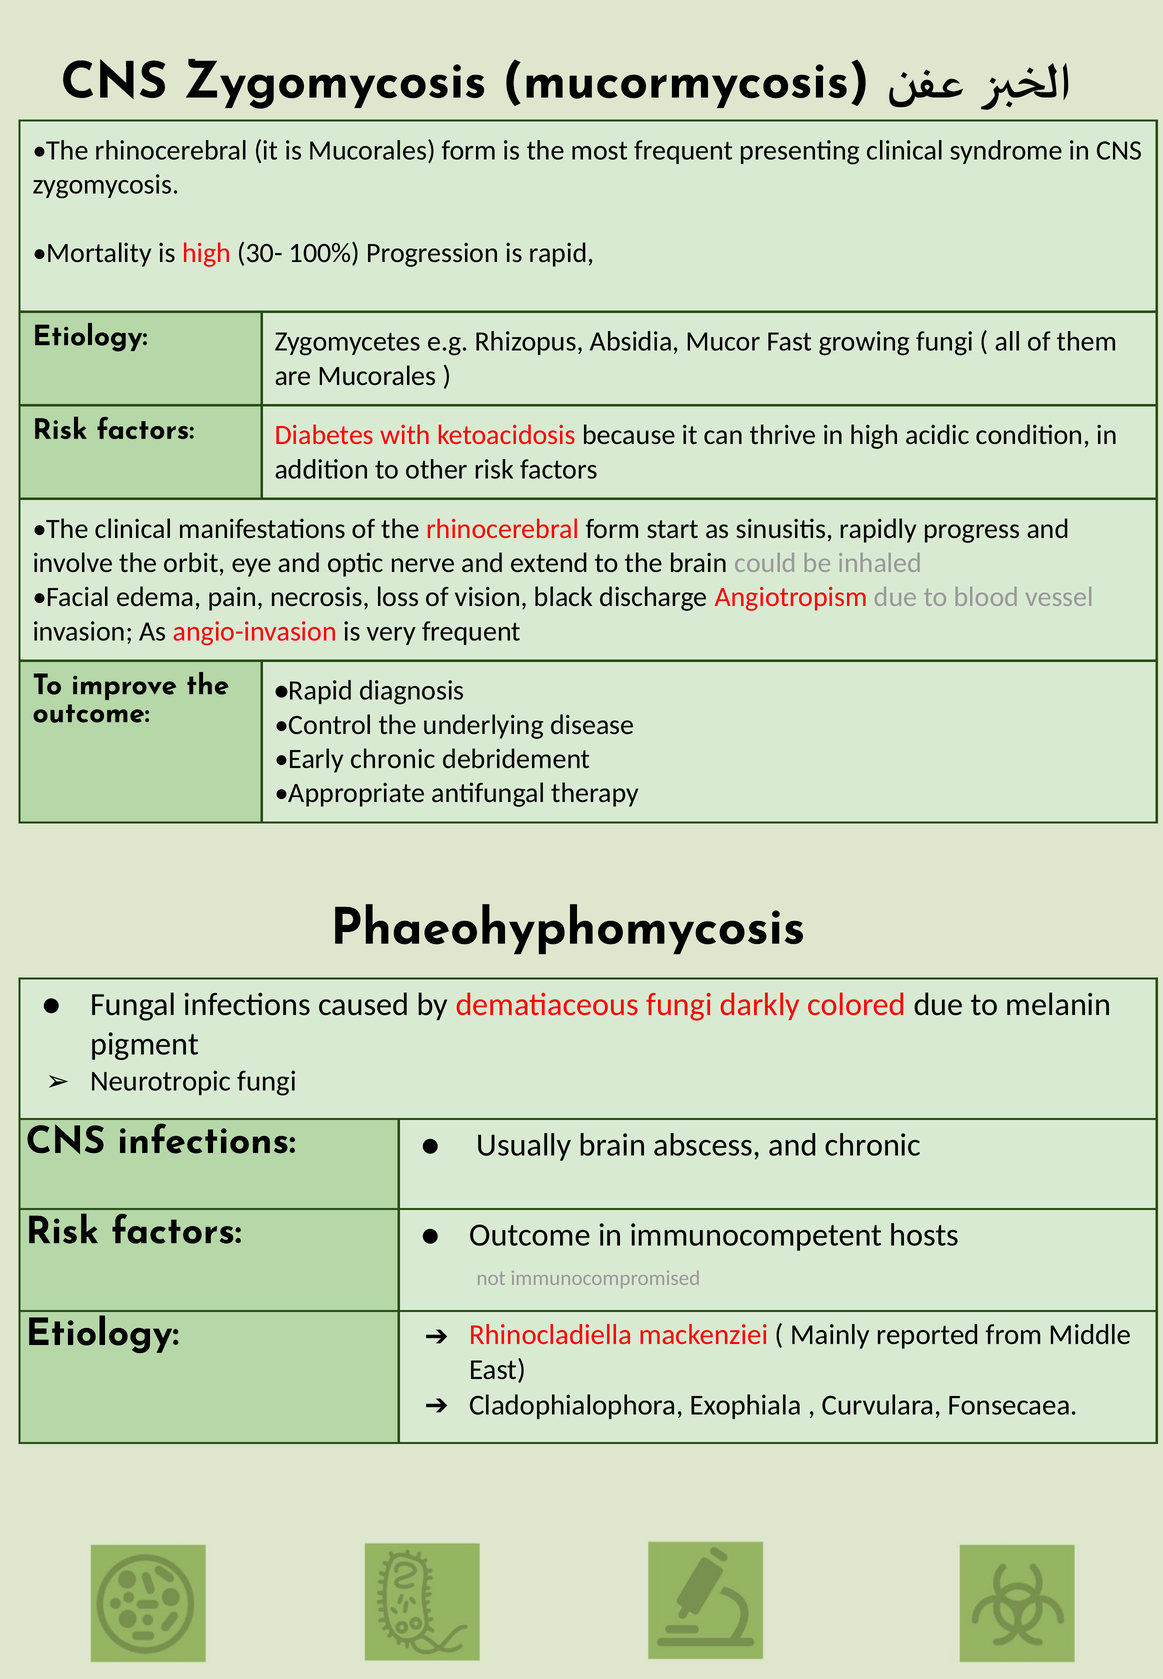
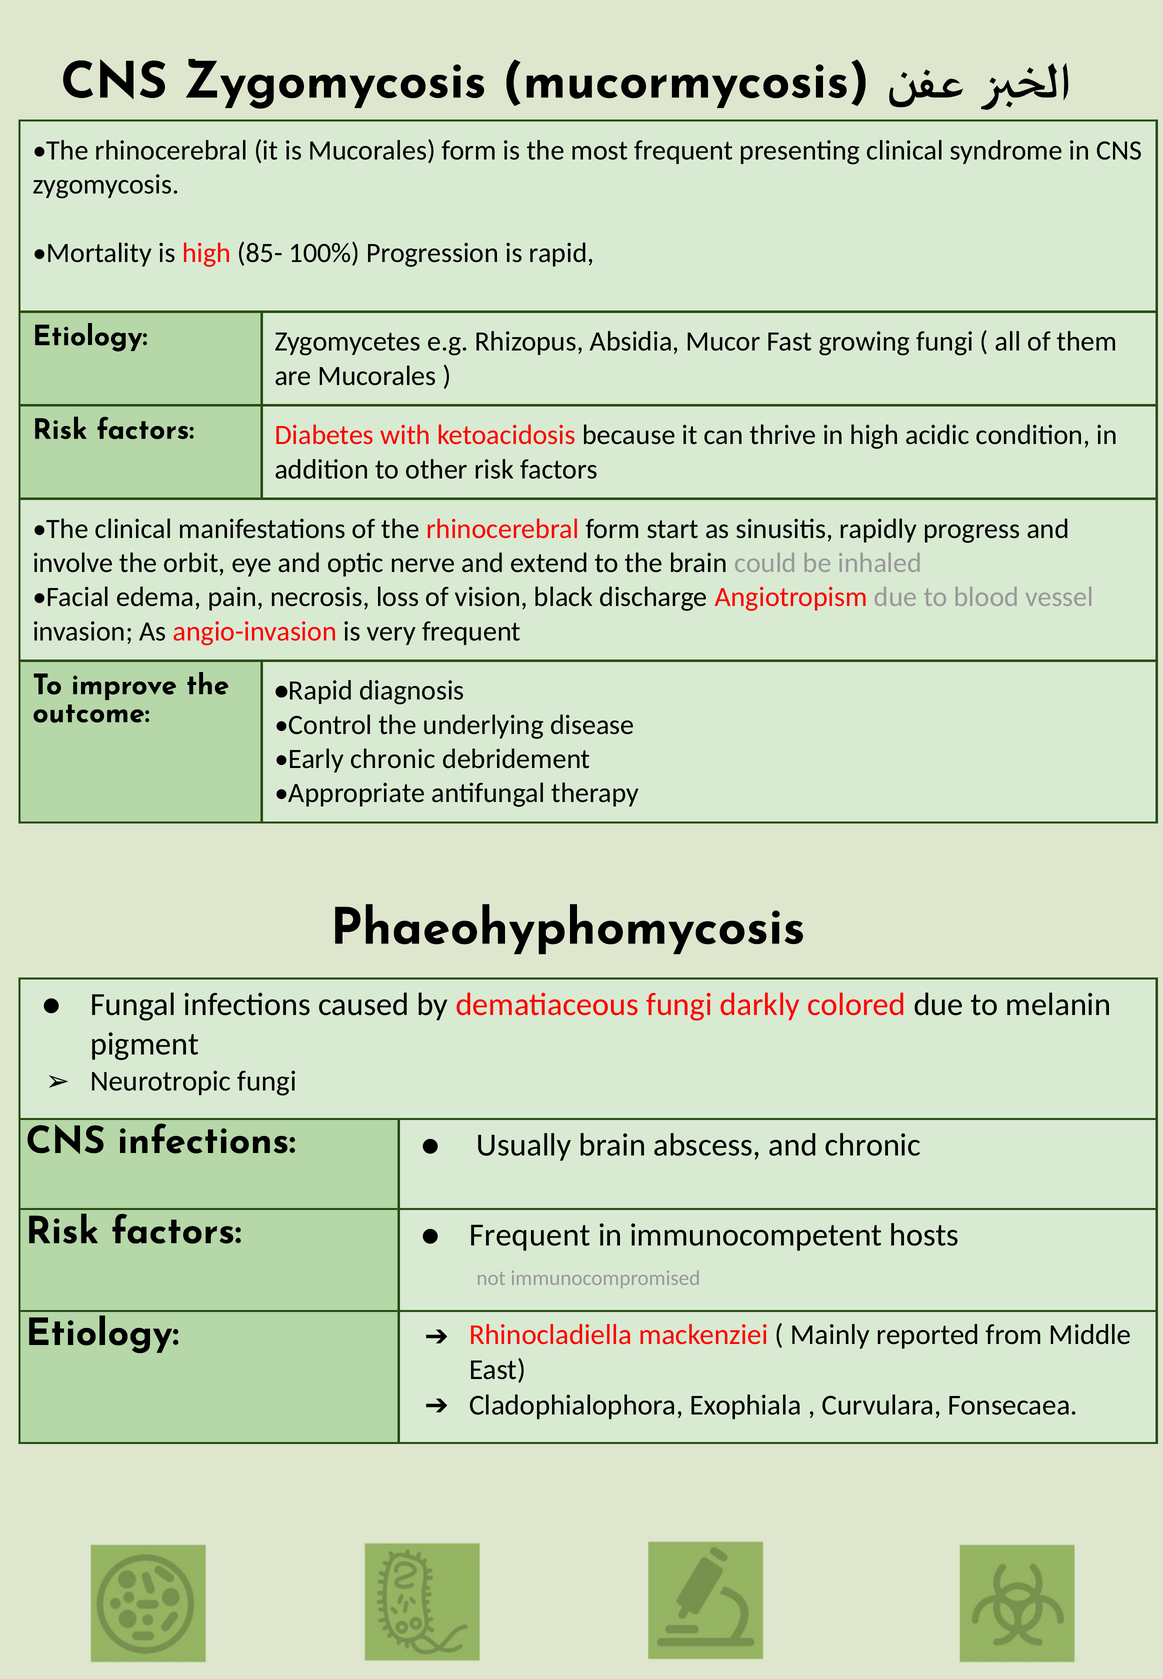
30-: 30- -> 85- (260, 253)
Outcome: Outcome -> Frequent (530, 1235)
